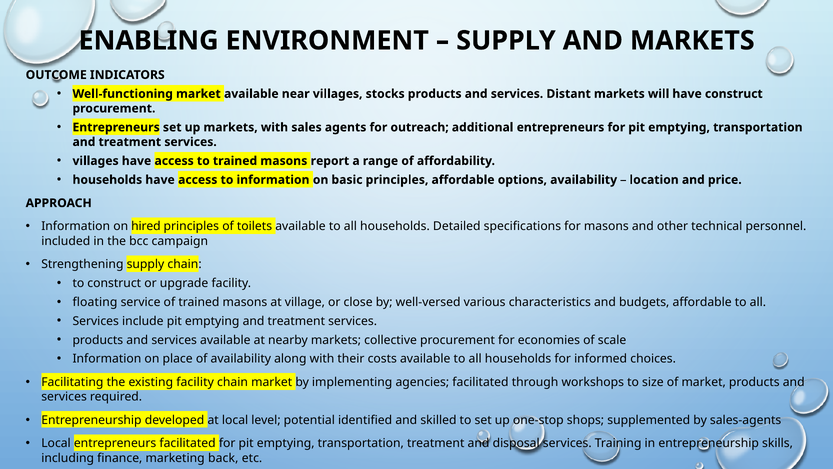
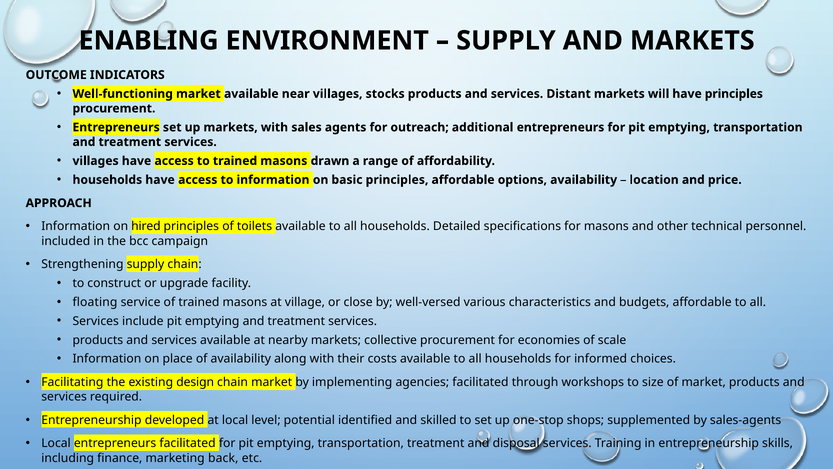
have construct: construct -> principles (734, 94)
report: report -> drawn (330, 161)
existing facility: facility -> design (195, 382)
